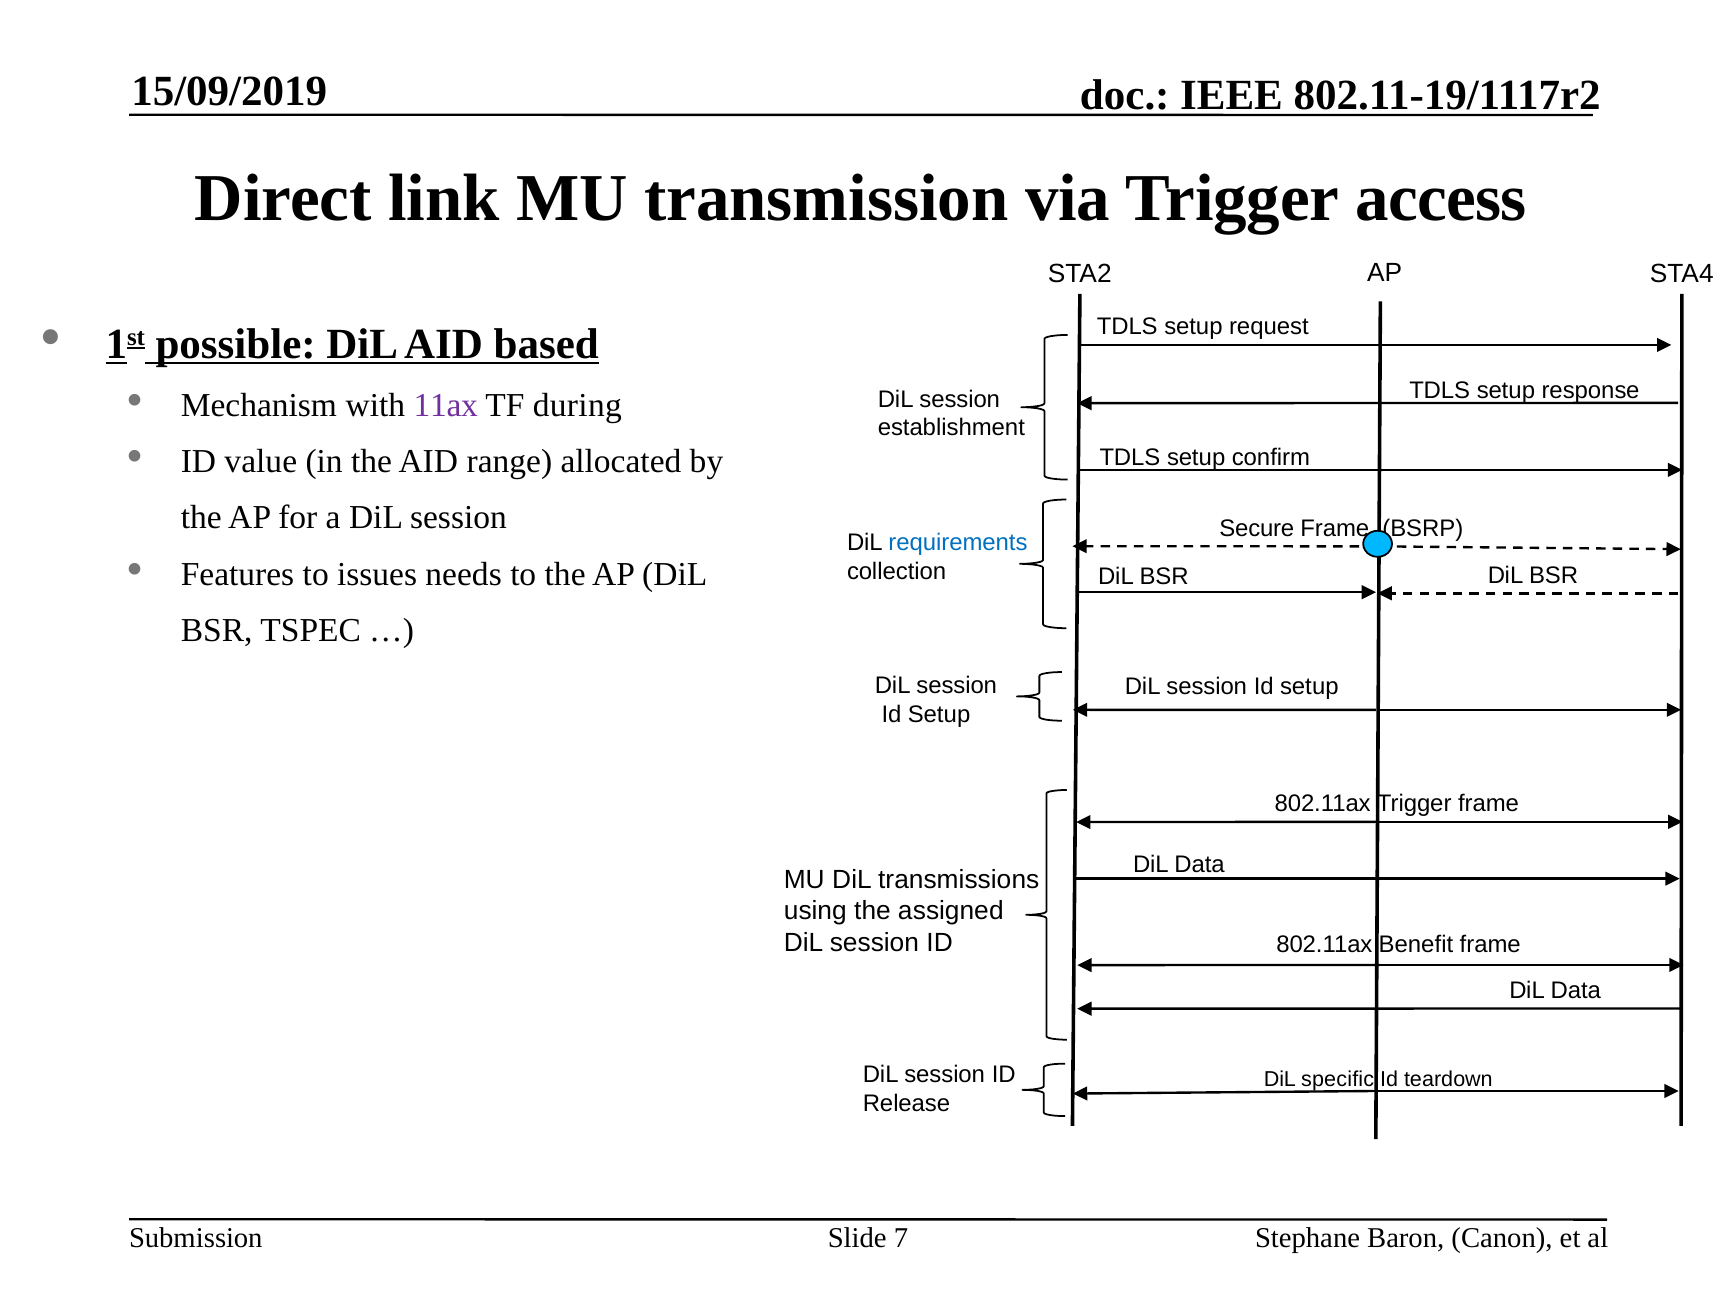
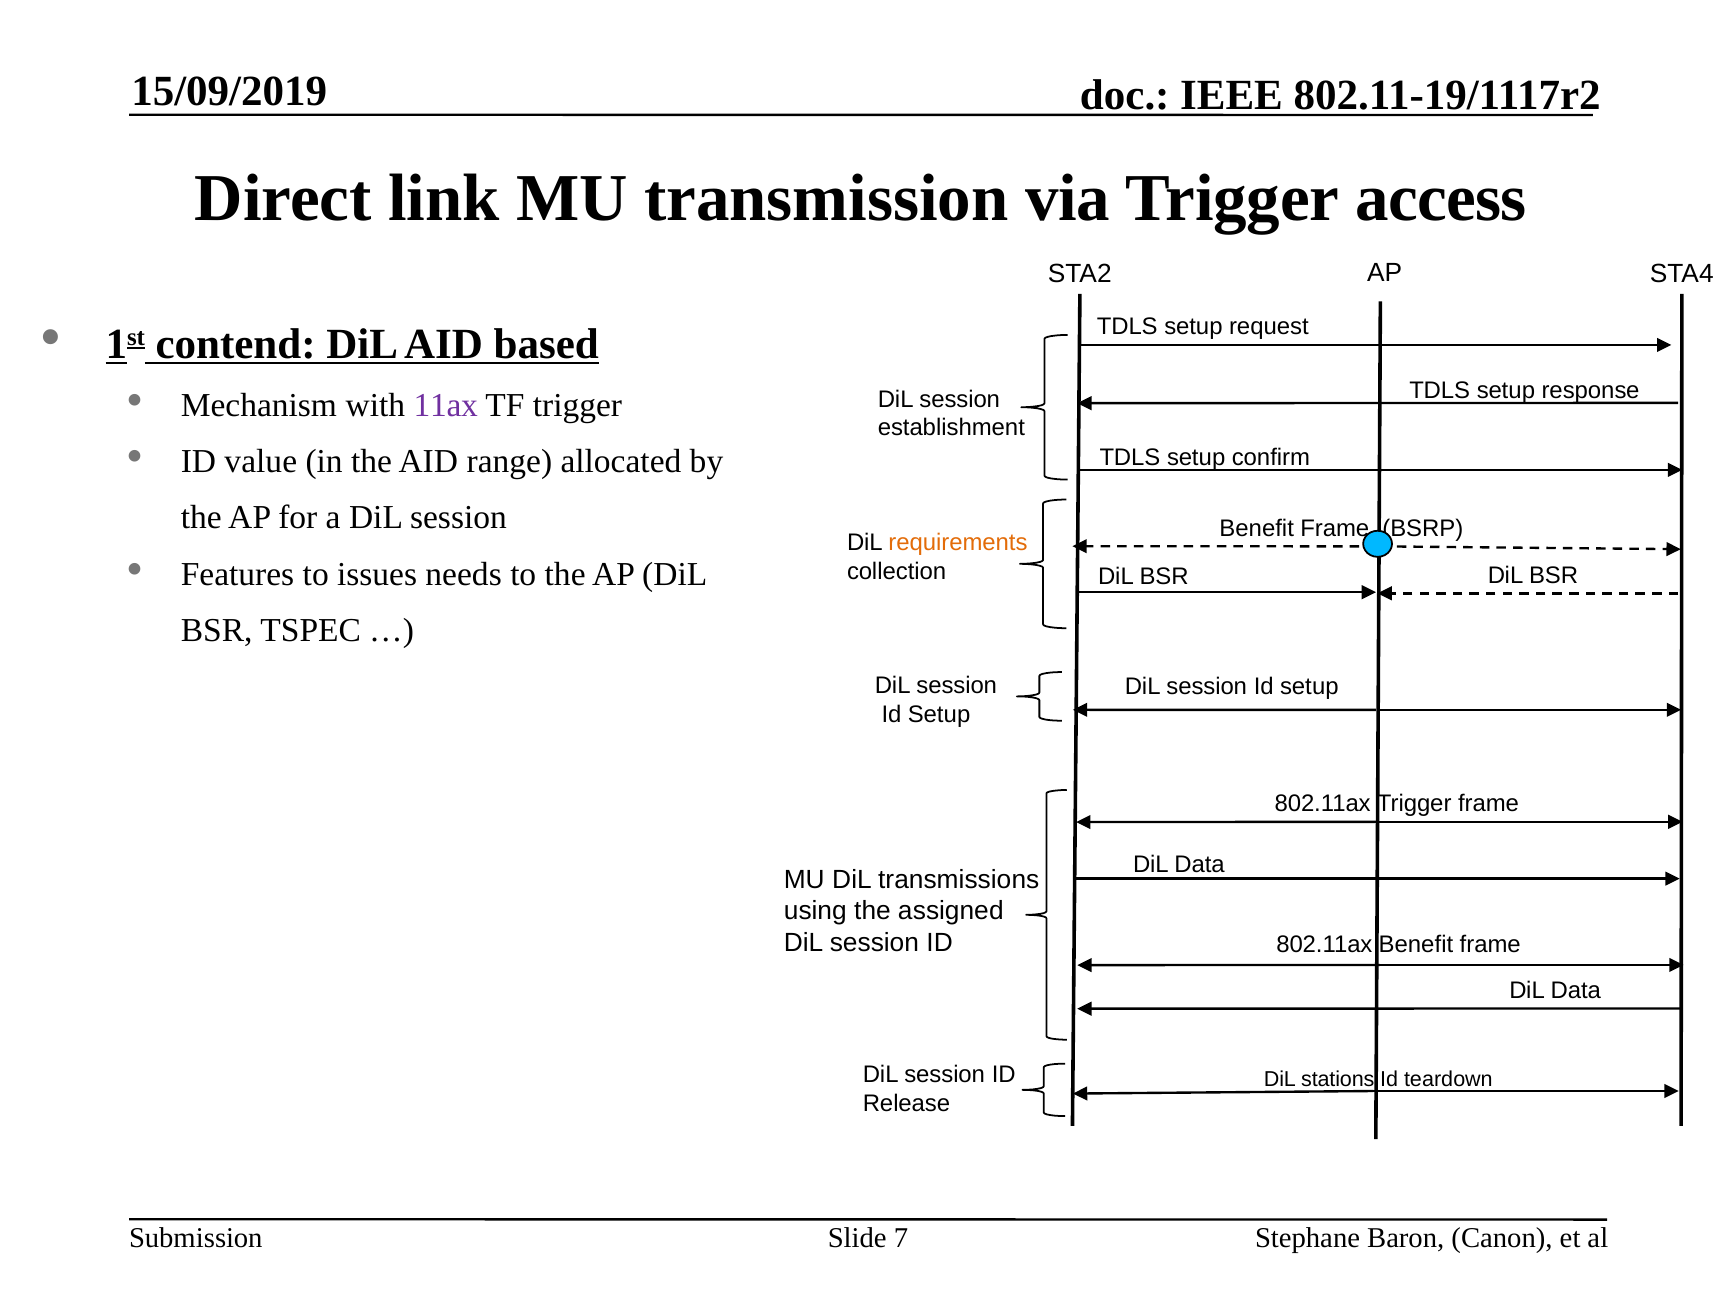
possible: possible -> contend (236, 344)
TF during: during -> trigger (578, 405)
Secure: Secure -> Benefit (1257, 529)
requirements colour: blue -> orange (958, 543)
specific: specific -> stations (1338, 1080)
